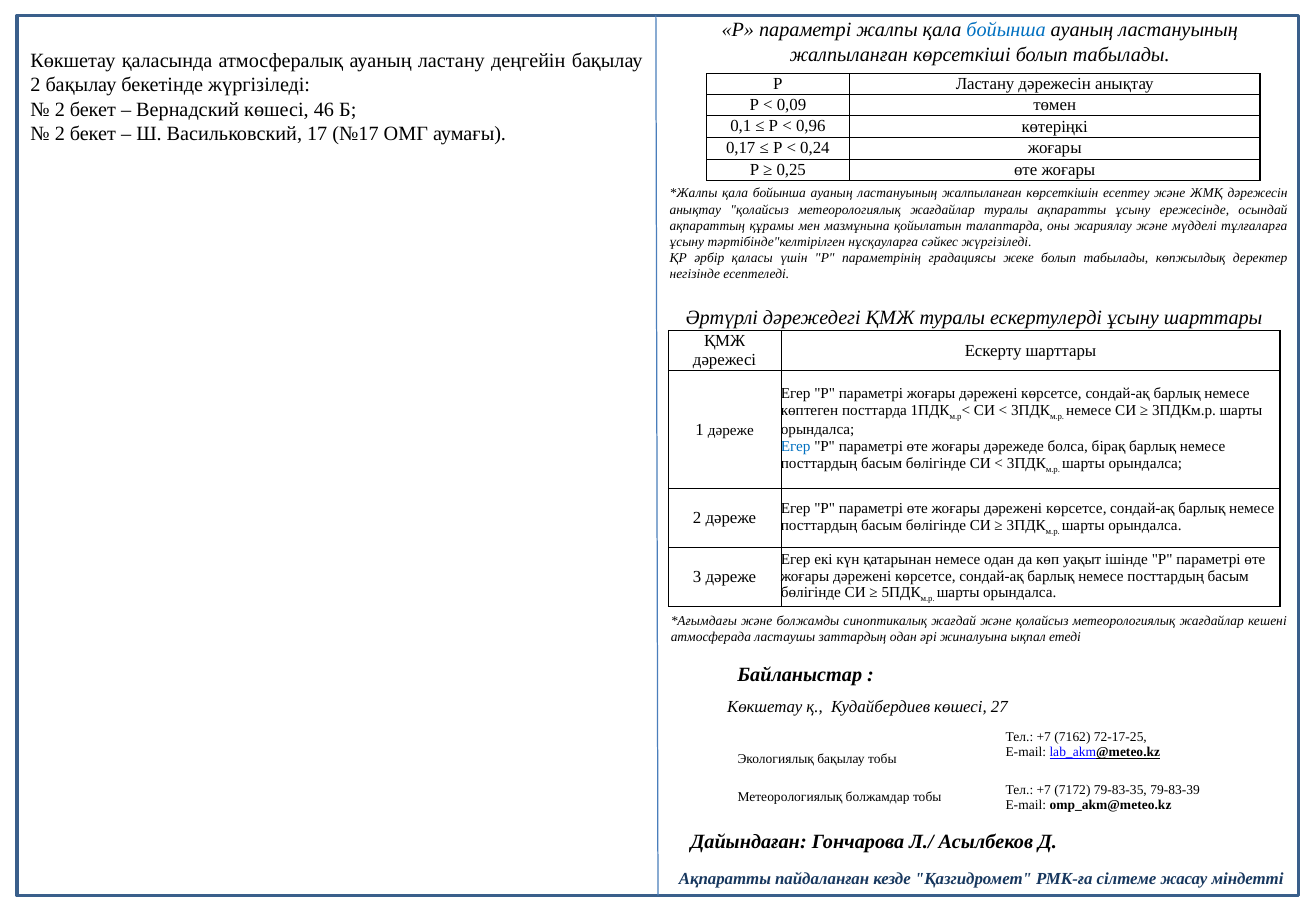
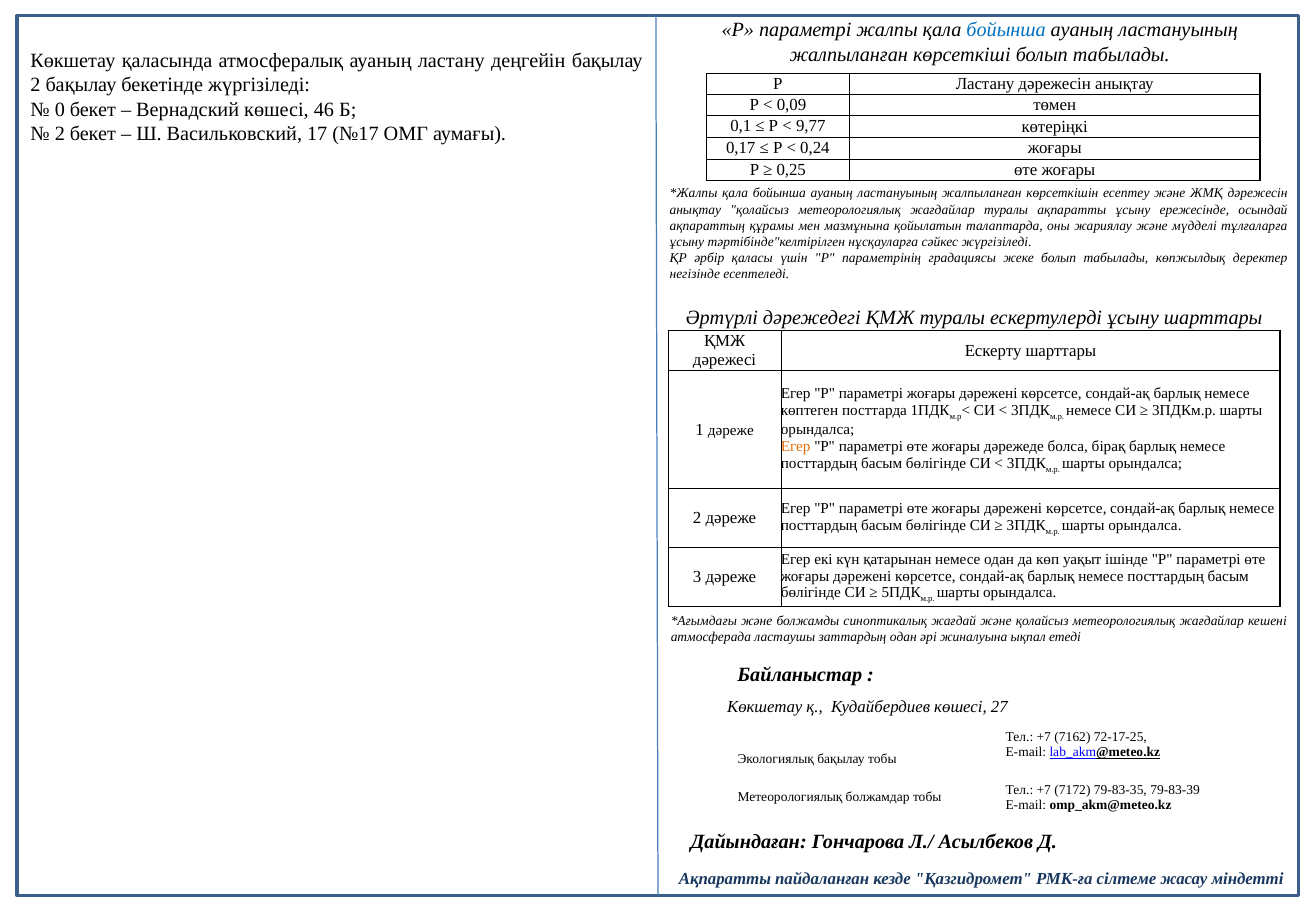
2: 2 -> 0 (60, 109)
0,96: 0,96 -> 9,77 (811, 126)
Егер colour: blue -> orange (796, 447)
